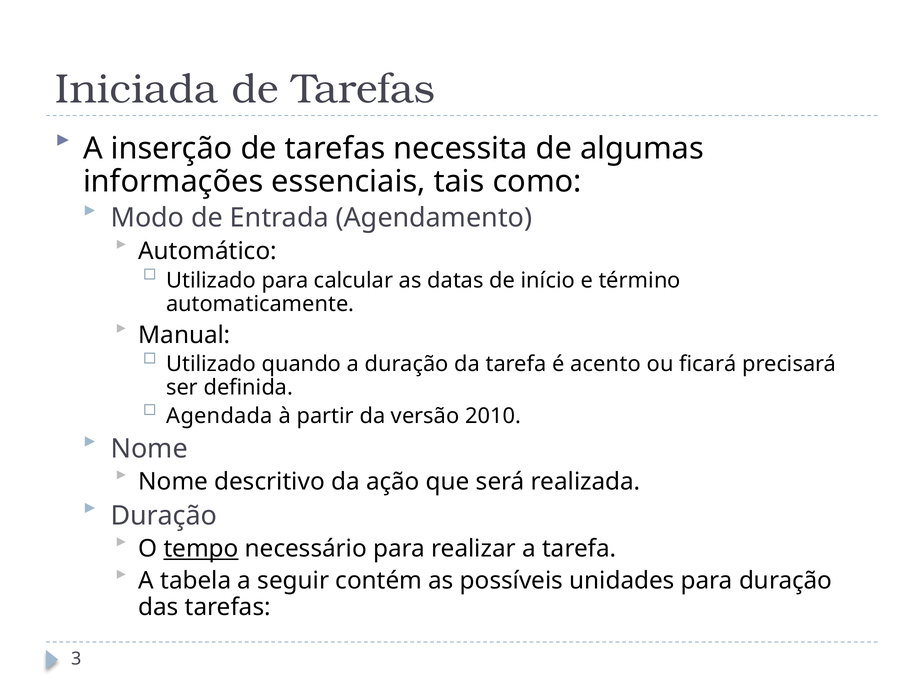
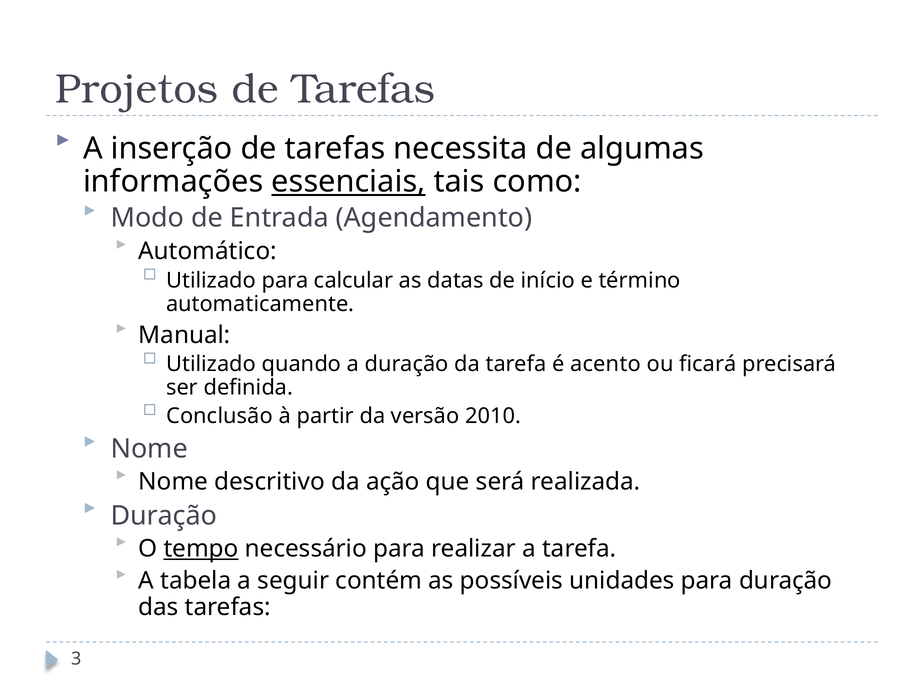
Iniciada: Iniciada -> Projetos (137, 89)
essenciais underline: none -> present (349, 182)
Agendada: Agendada -> Conclusão (220, 416)
